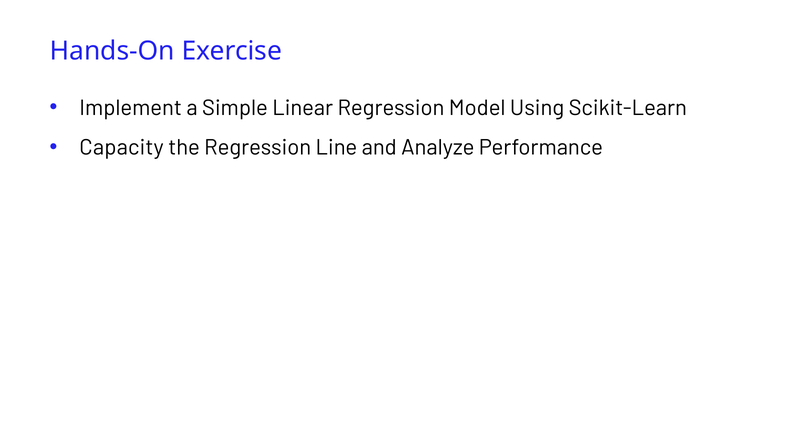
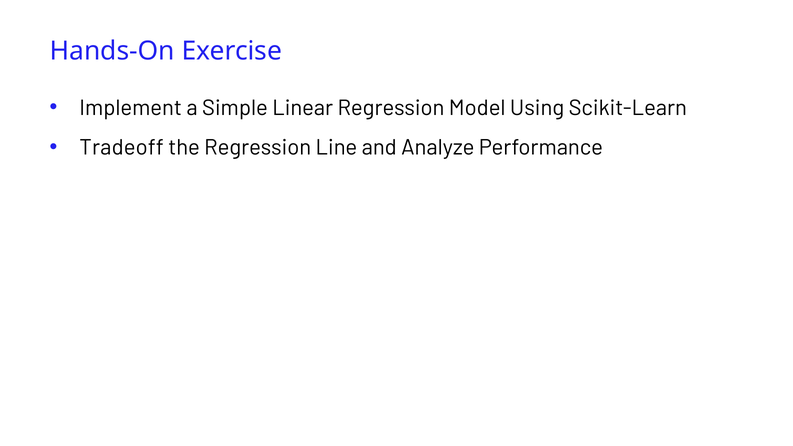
Capacity: Capacity -> Tradeoff (122, 148)
